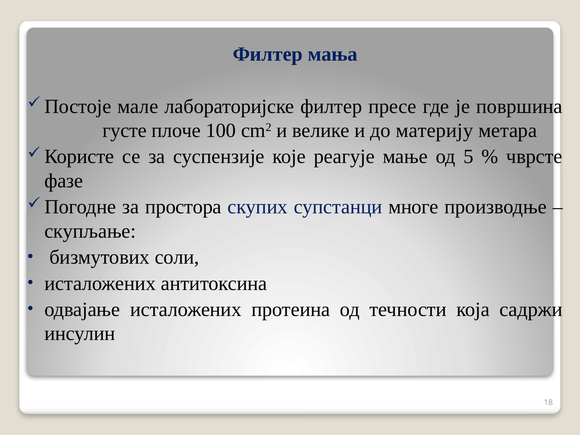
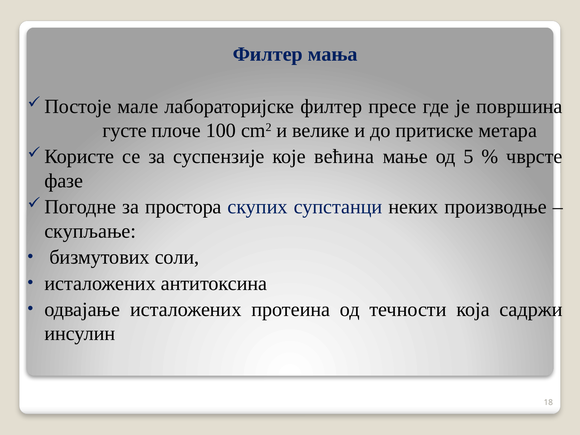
материју: материју -> притиске (435, 130)
реагује: реагује -> већина (344, 157)
многе: многе -> неких (413, 207)
